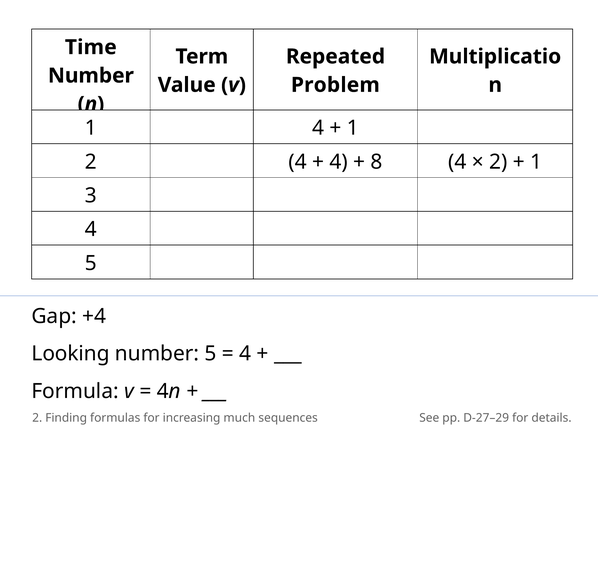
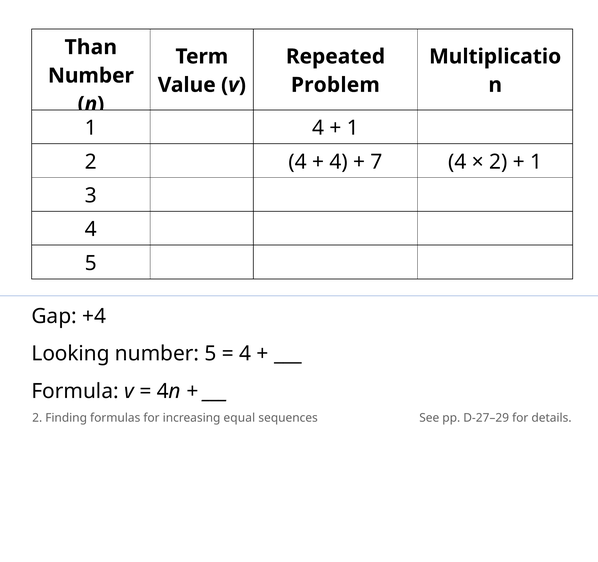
Time: Time -> Than (91, 47)
8: 8 -> 7 (376, 162)
much: much -> equal (239, 418)
